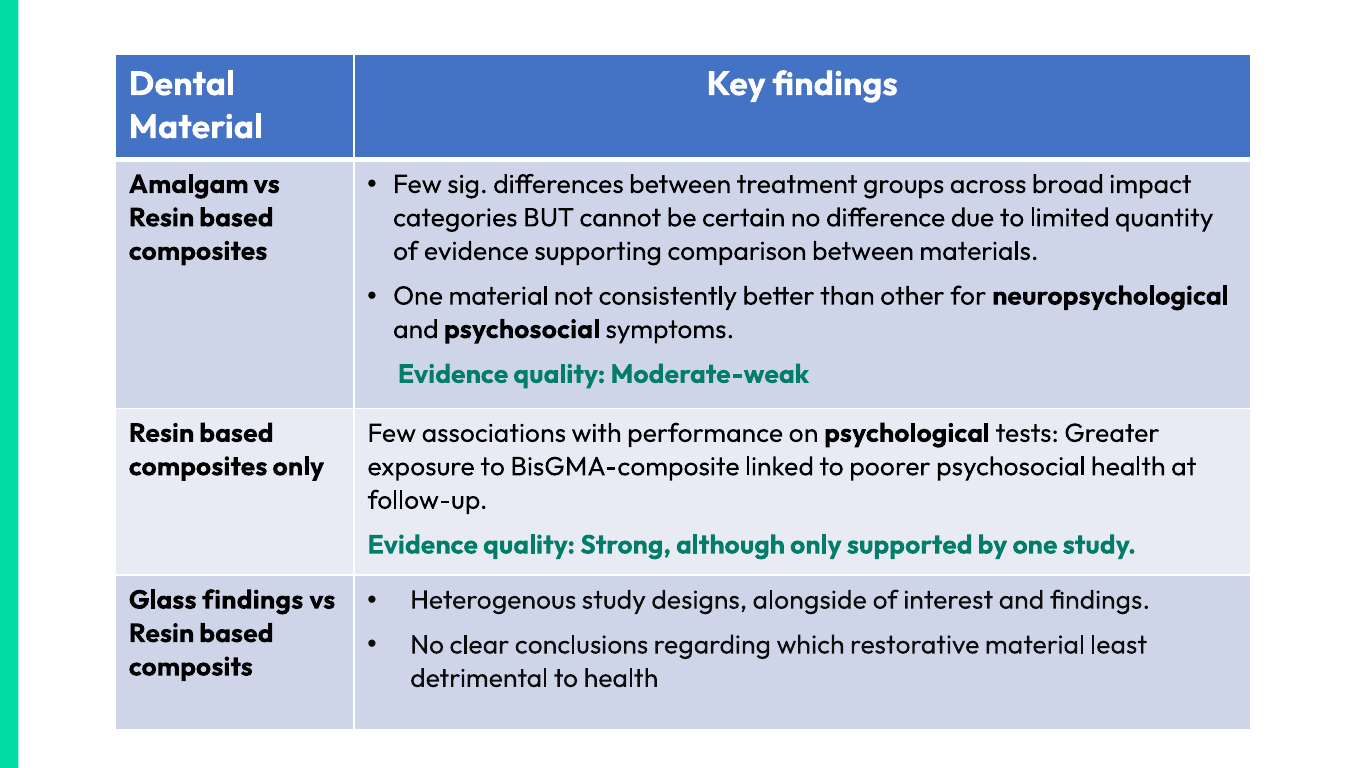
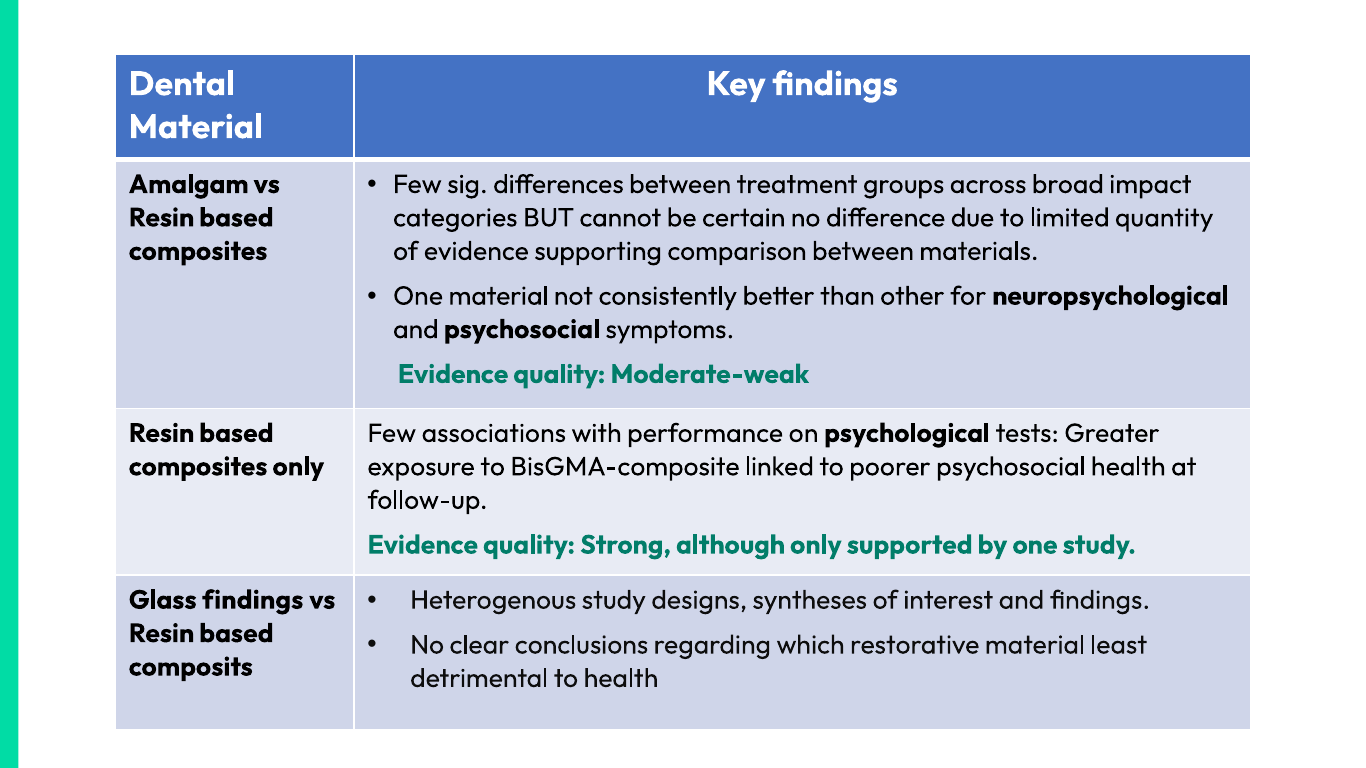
alongside: alongside -> syntheses (810, 600)
